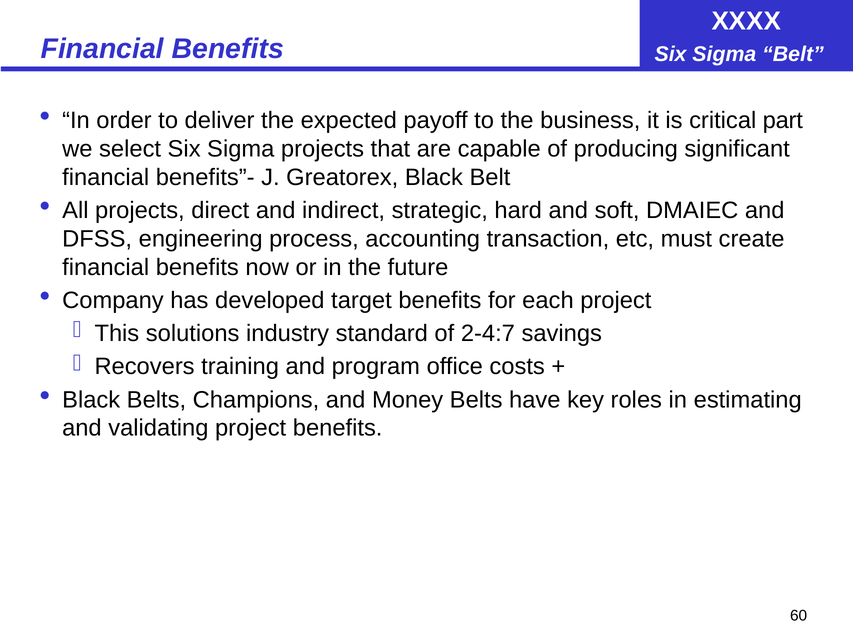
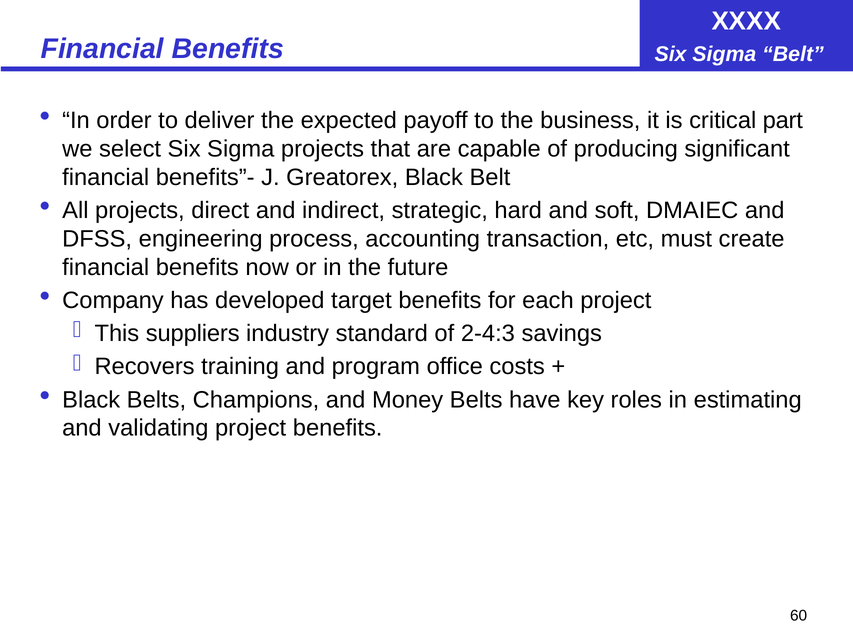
solutions: solutions -> suppliers (193, 334)
2-4:7: 2-4:7 -> 2-4:3 (488, 334)
